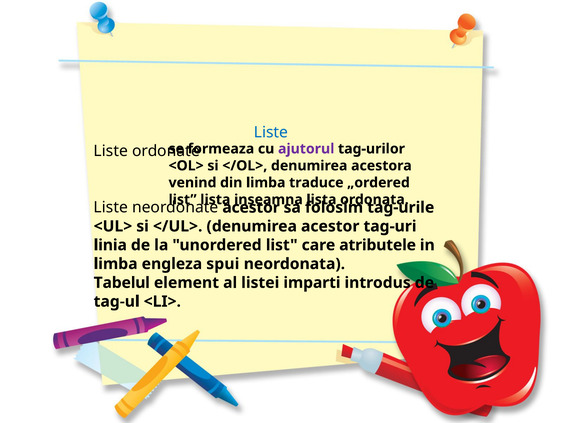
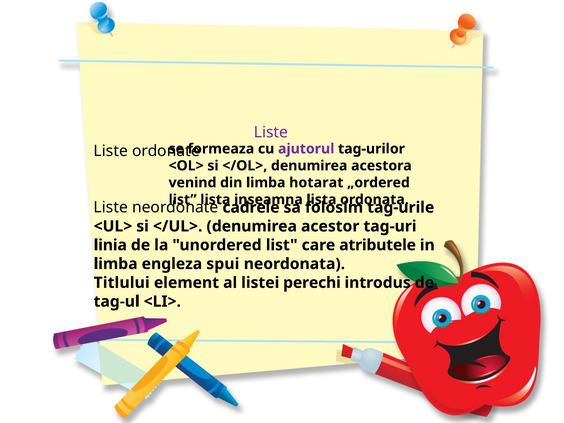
Liste colour: blue -> purple (271, 132)
traduce: traduce -> hotarat (316, 183)
acestor: acestor -> cadrele (251, 207)
Tabelul: Tabelul -> Titlului (122, 283)
imparti: imparti -> perechi (312, 283)
